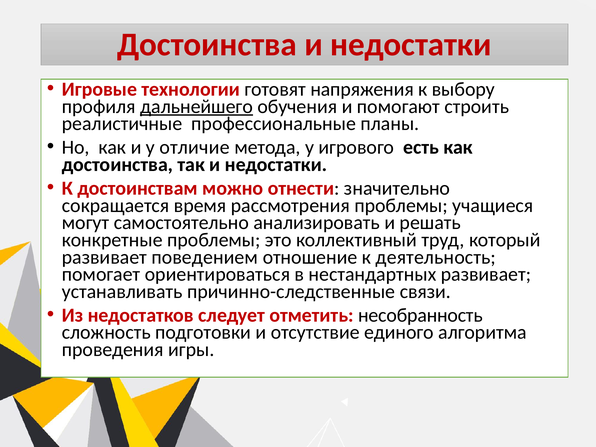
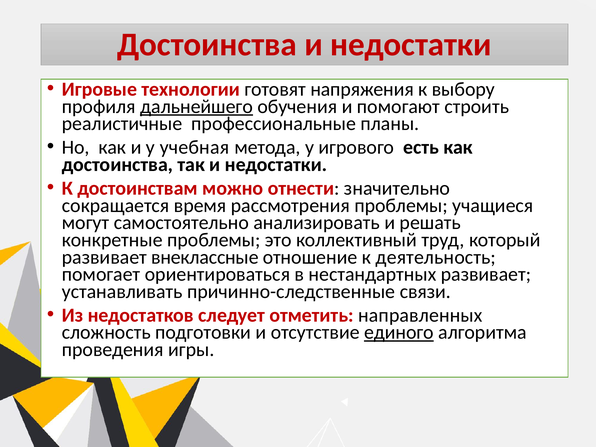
отличие: отличие -> учебная (194, 147)
поведением: поведением -> внеклассные (205, 257)
несобранность: несобранность -> направленных (420, 315)
единого underline: none -> present (399, 332)
